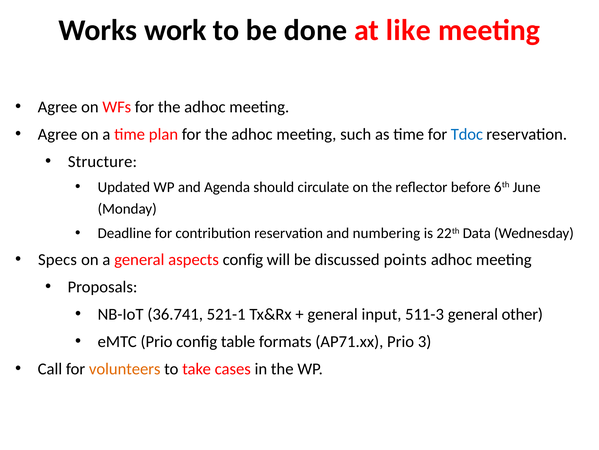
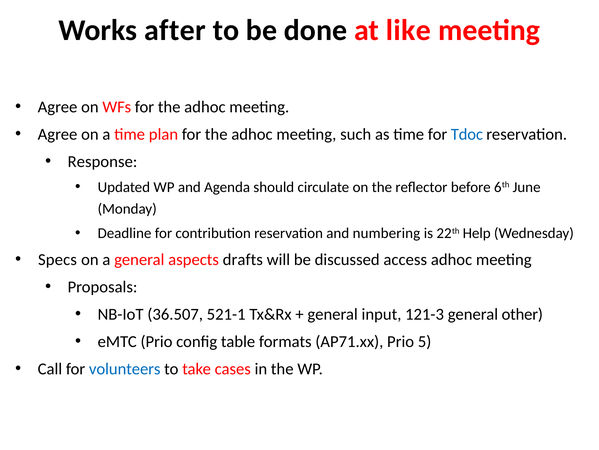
work: work -> after (175, 30)
Structure: Structure -> Response (103, 161)
Data: Data -> Help (477, 233)
aspects config: config -> drafts (243, 259)
points: points -> access (405, 259)
36.741: 36.741 -> 36.507 (175, 314)
511-3: 511-3 -> 121-3 (425, 314)
3: 3 -> 5 (425, 341)
volunteers colour: orange -> blue (125, 368)
